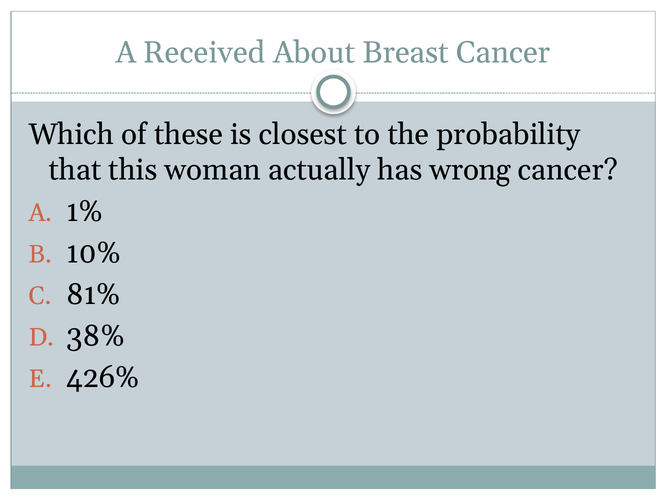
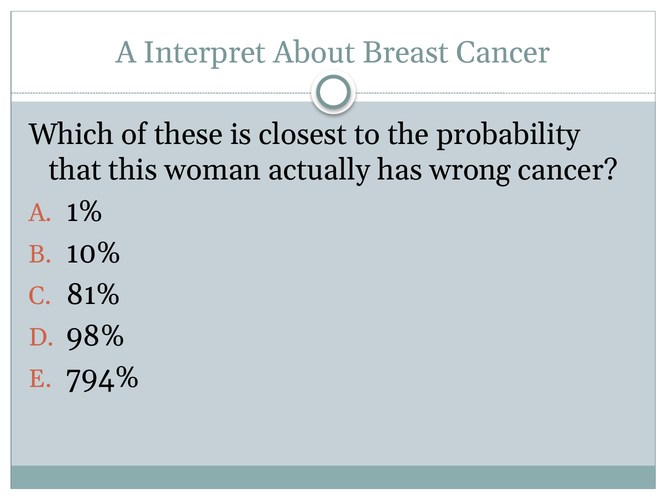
Received: Received -> Interpret (205, 53)
38%: 38% -> 98% (96, 336)
426%: 426% -> 794% (103, 378)
